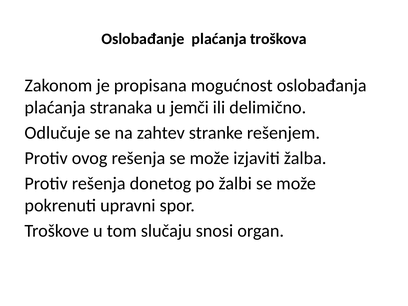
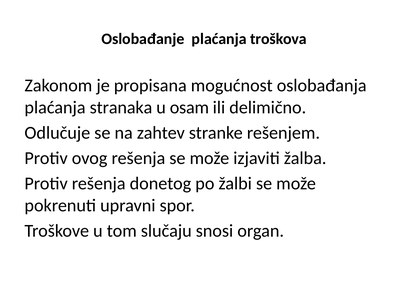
jemči: jemči -> osam (189, 107)
